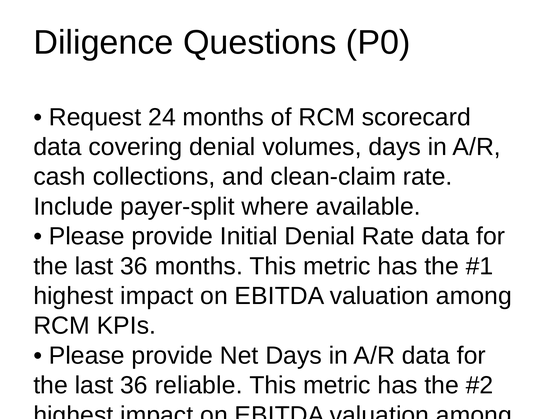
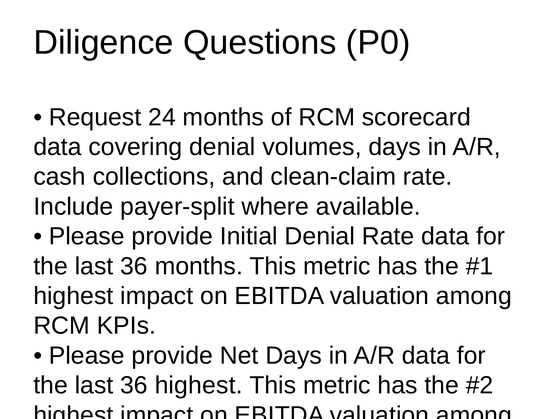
36 reliable: reliable -> highest (199, 385)
